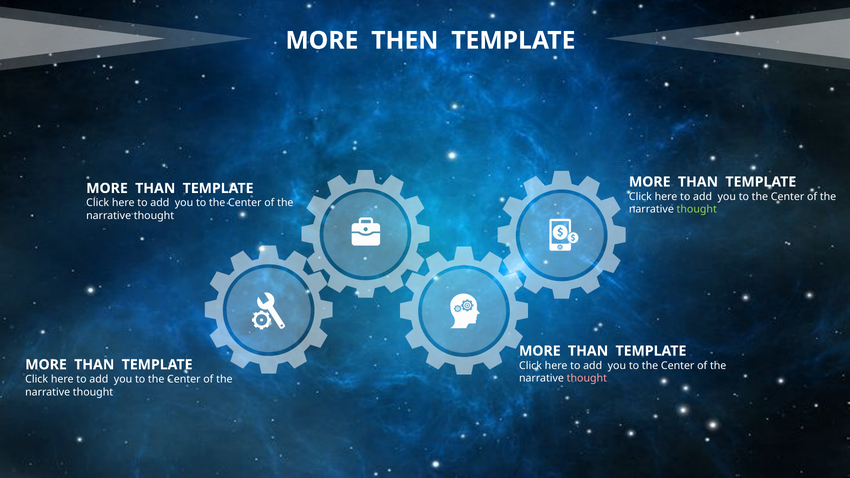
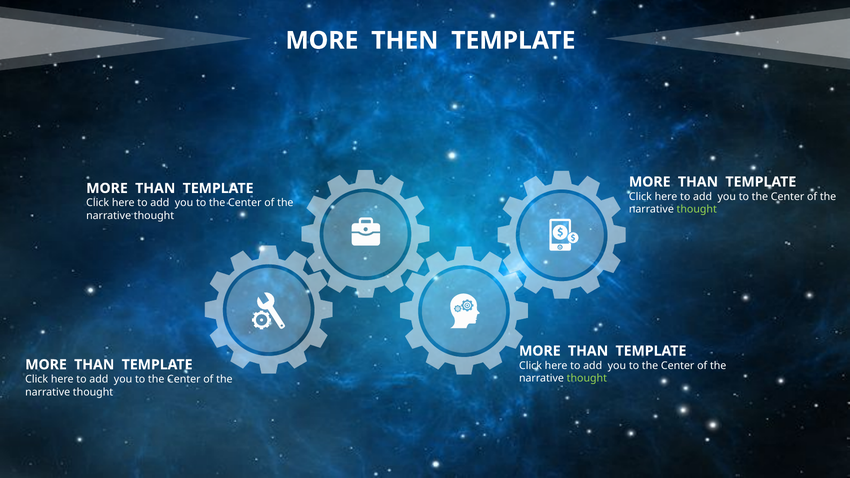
thought colour: pink -> light green (587, 378)
